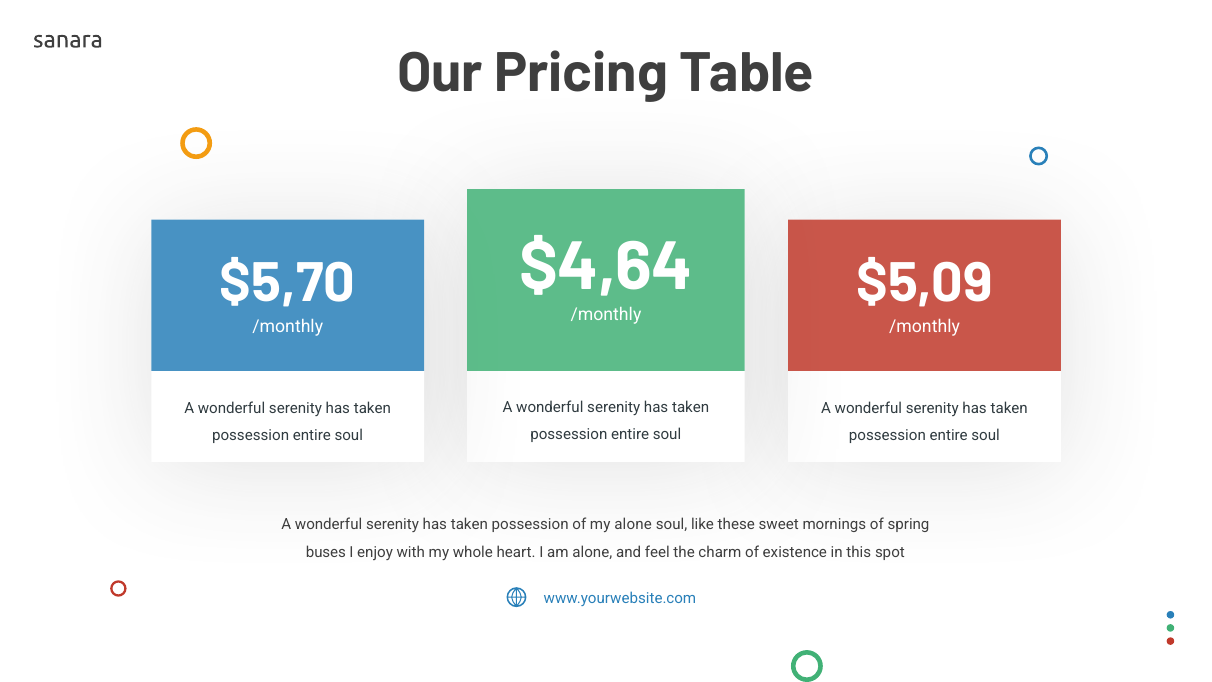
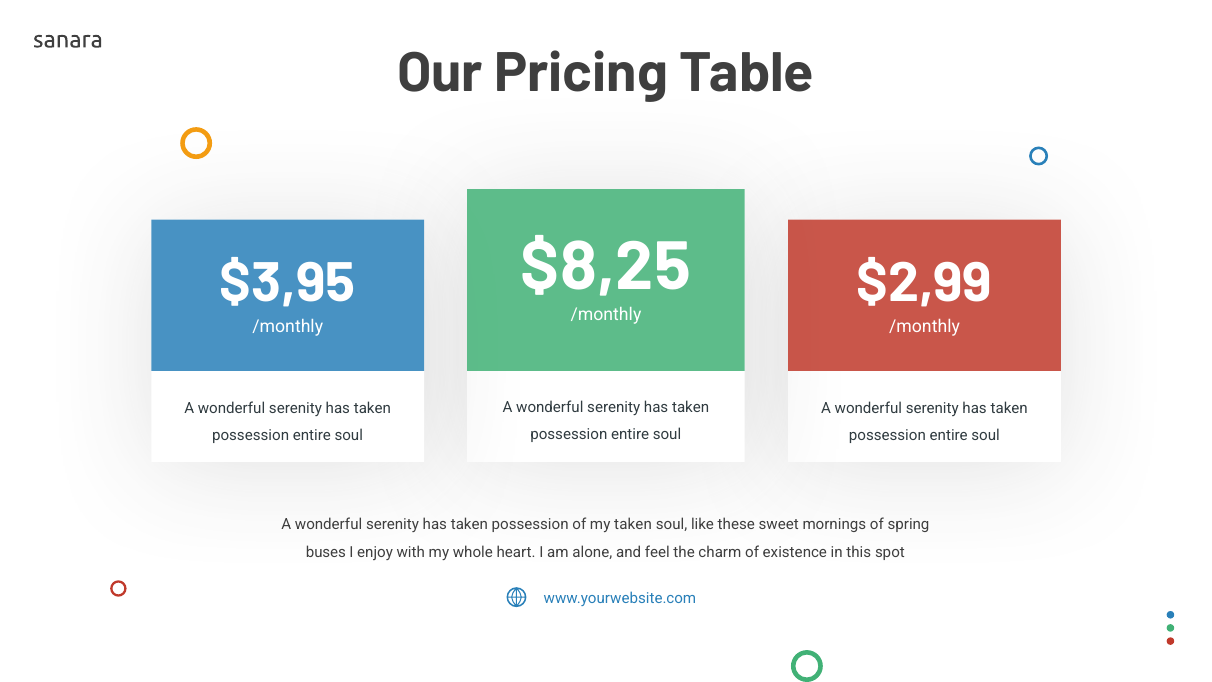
$4,64: $4,64 -> $8,25 (606, 267)
$5,70: $5,70 -> $3,95 (288, 283)
$5,09: $5,09 -> $2,99 (925, 283)
my alone: alone -> taken (633, 525)
